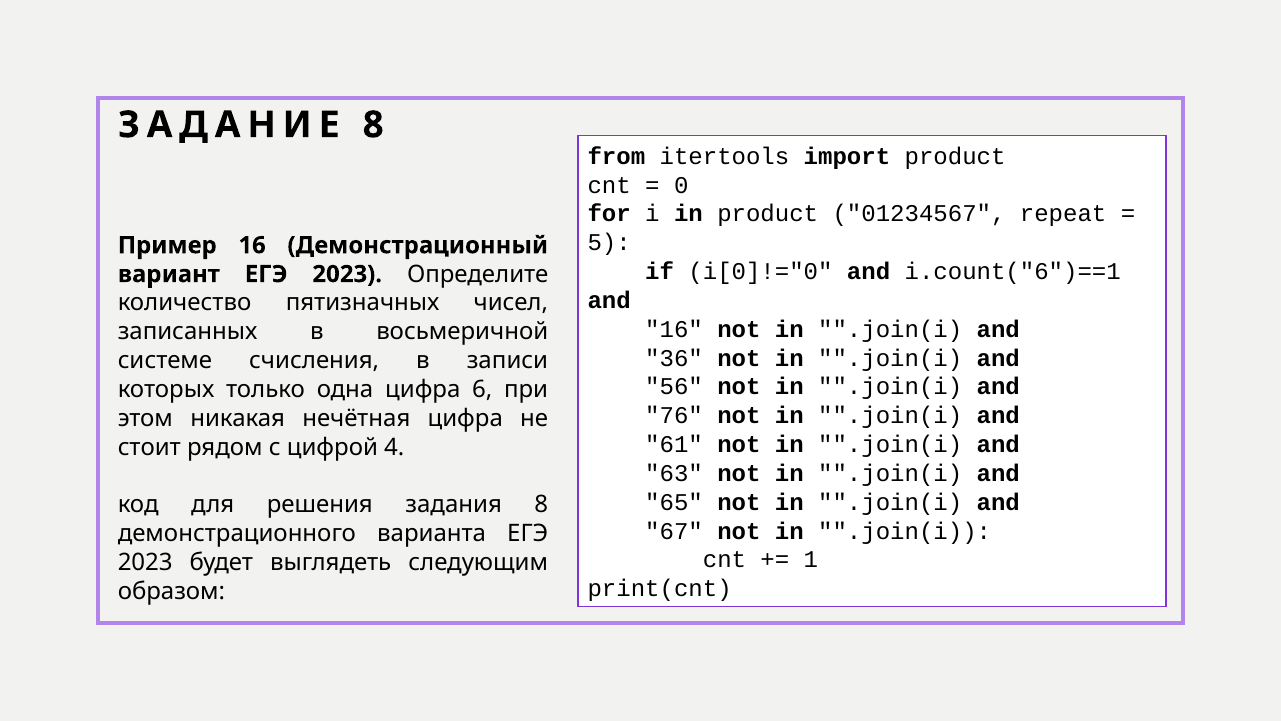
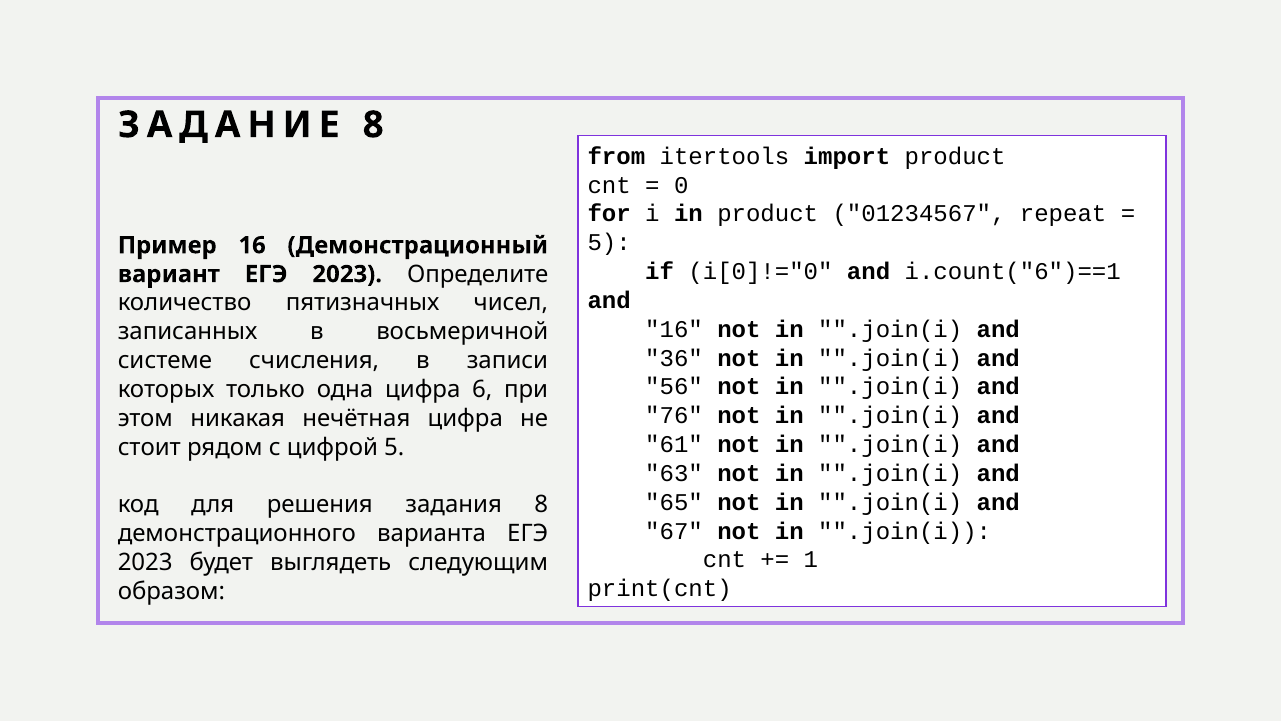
цифрой 4: 4 -> 5 (394, 447)
